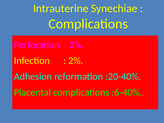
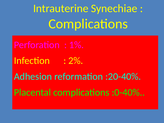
3%: 3% -> 1% (77, 45)
:6-40%: :6-40% -> :0-40% (128, 92)
